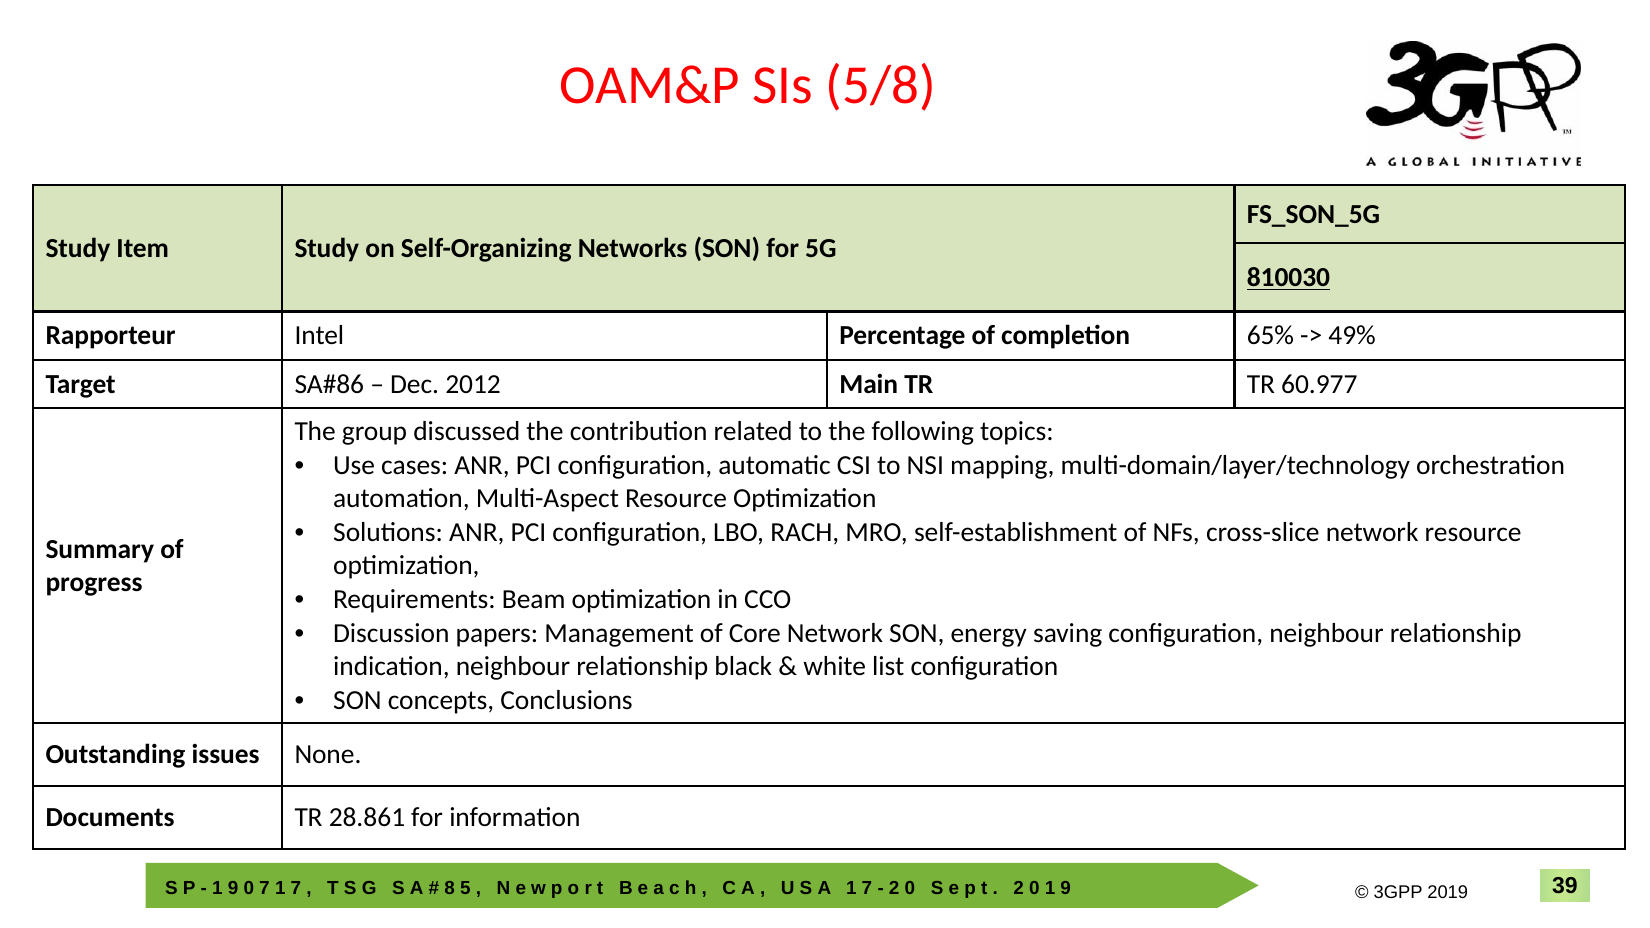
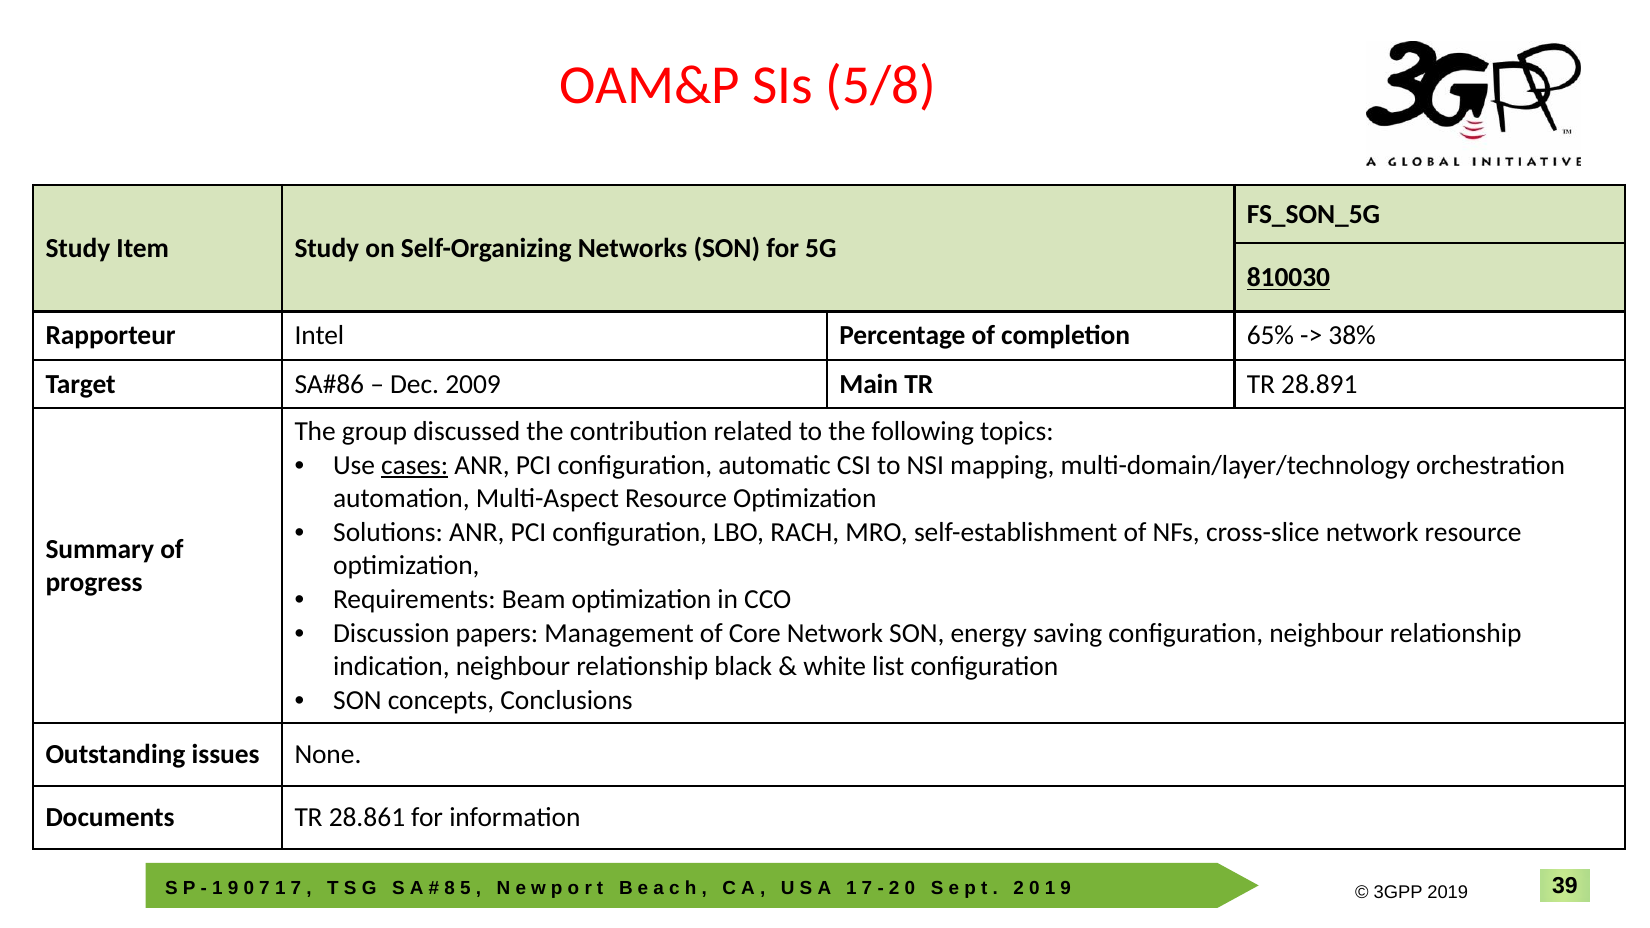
49%: 49% -> 38% (1352, 336)
Dec 2012: 2012 -> 2009 (473, 384)
60.977: 60.977 -> 28.891 (1319, 384)
cases underline: none -> present (415, 465)
